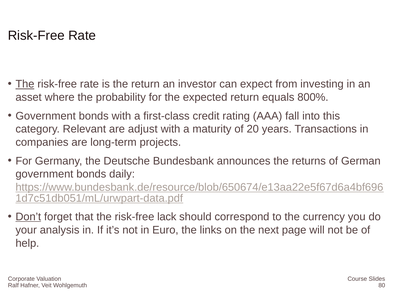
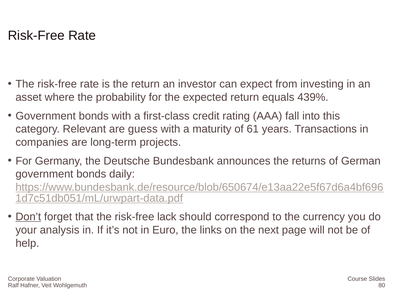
The underline: present -> none (25, 84)
800%: 800% -> 439% (313, 97)
adjust: adjust -> guess (143, 129)
20: 20 -> 61 (253, 129)
